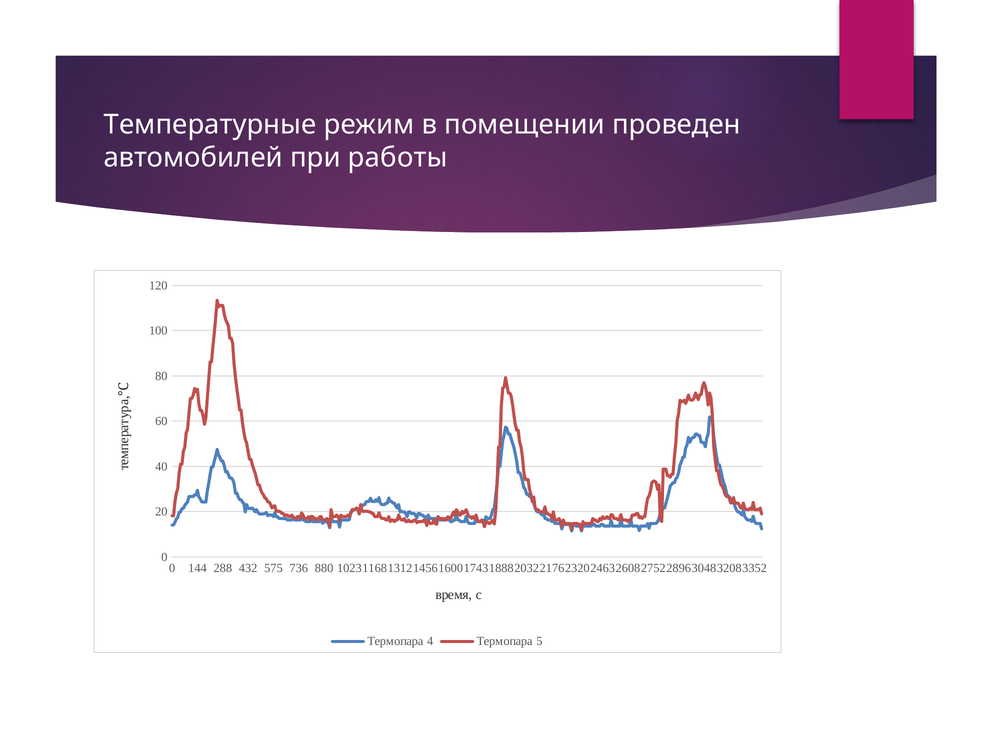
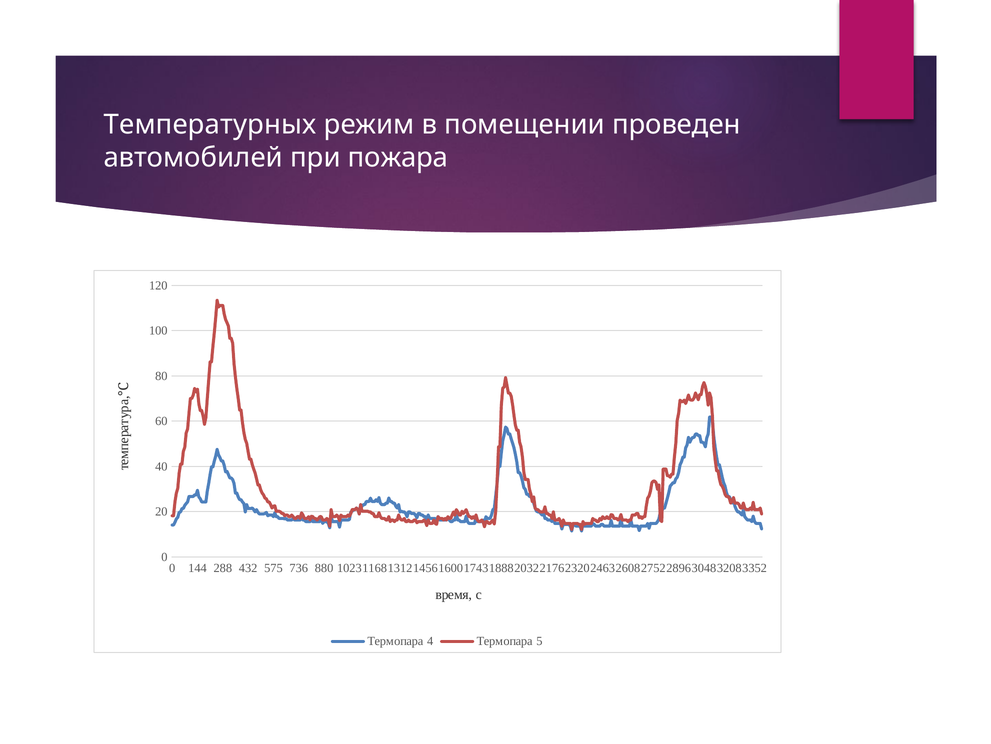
Температурные: Температурные -> Температурных (210, 124)
работы: работы -> пожара (398, 157)
